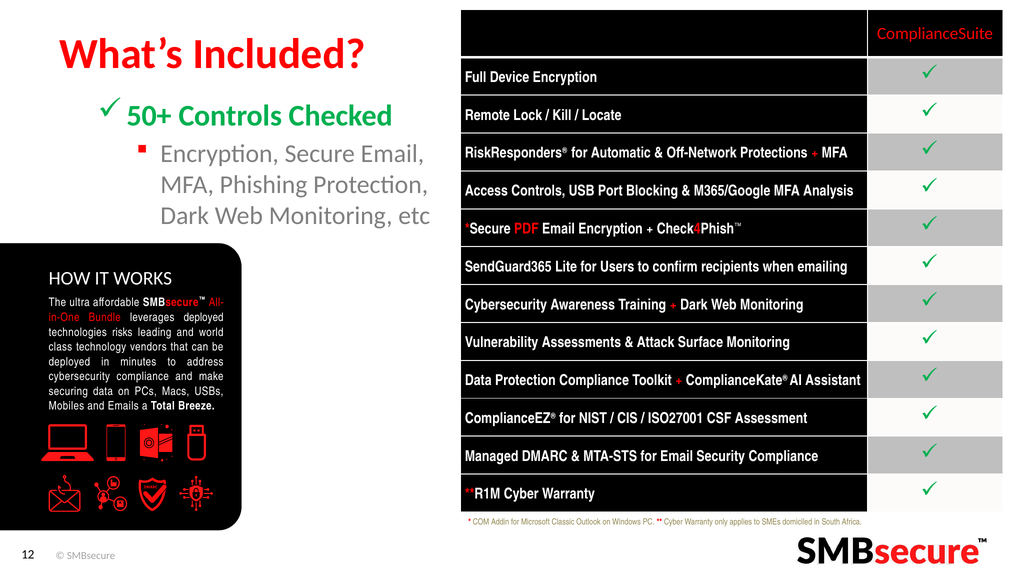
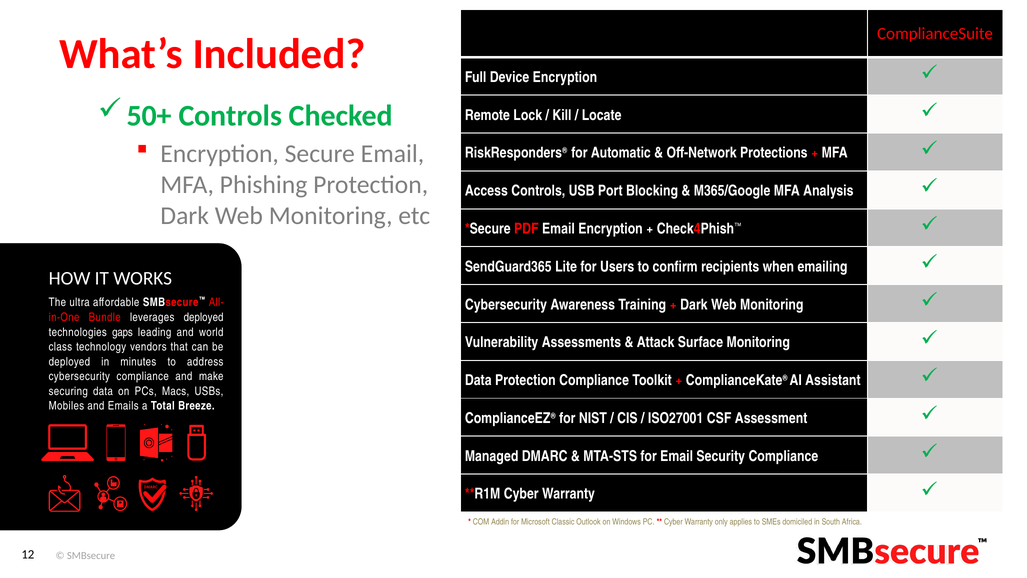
risks: risks -> gaps (122, 332)
